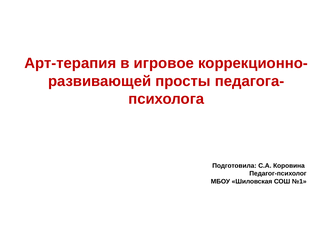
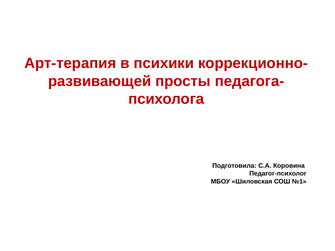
игровое: игровое -> психики (164, 63)
